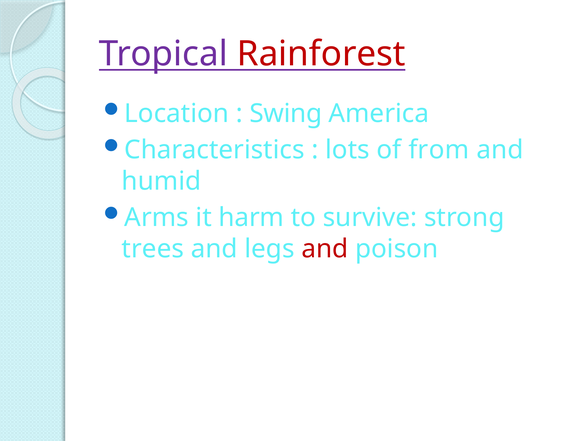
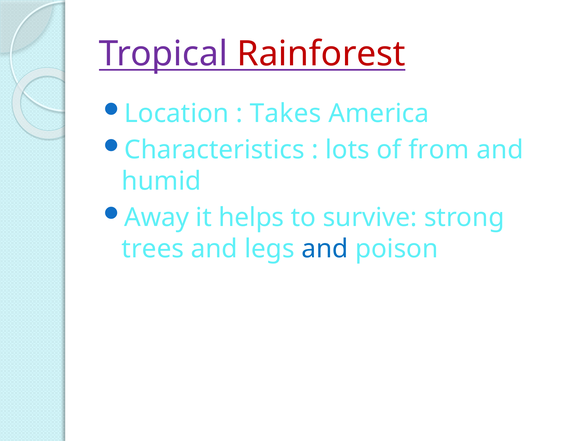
Swing: Swing -> Takes (286, 114)
Arms: Arms -> Away (157, 217)
harm: harm -> helps (251, 217)
and colour: red -> blue (325, 249)
